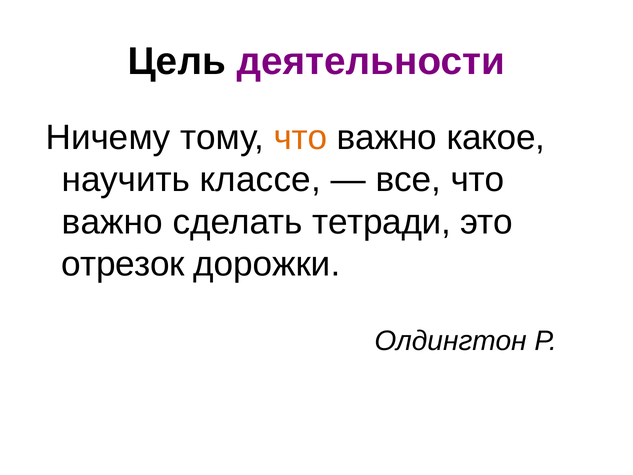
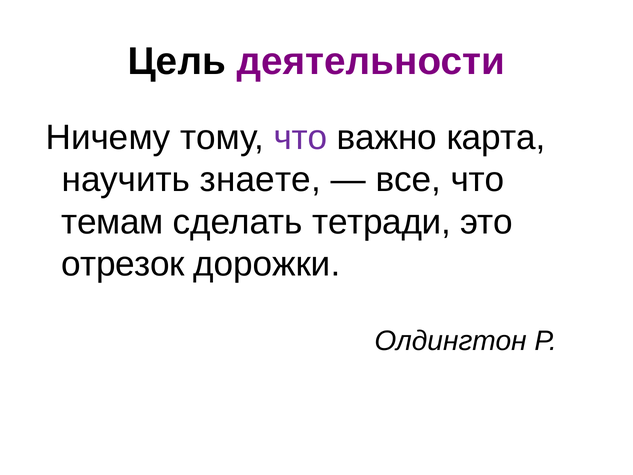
что colour: orange -> purple (300, 137)
какое: какое -> карта (496, 137)
классе: классе -> знаете (260, 180)
важно: важно -> темам (113, 222)
